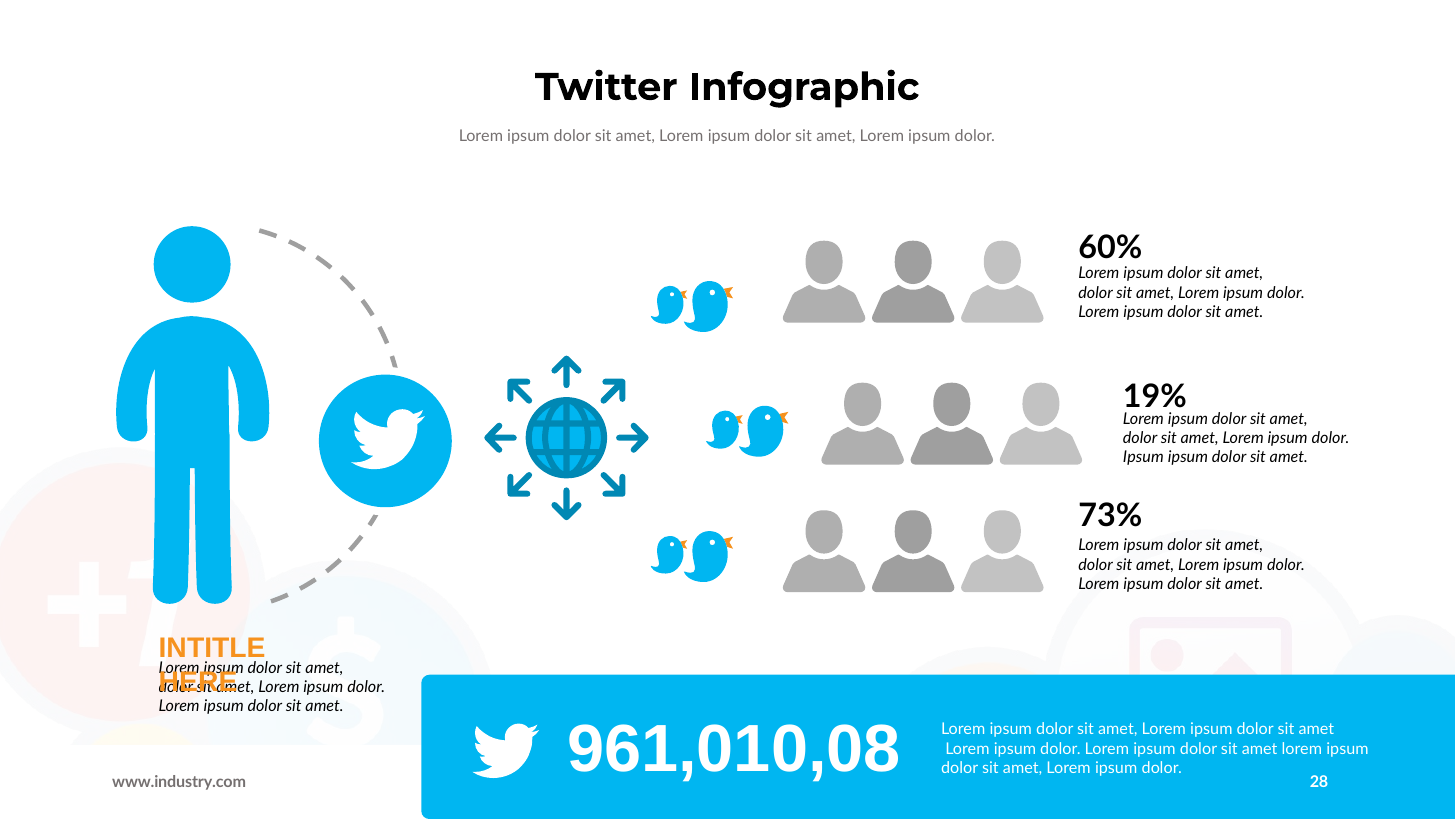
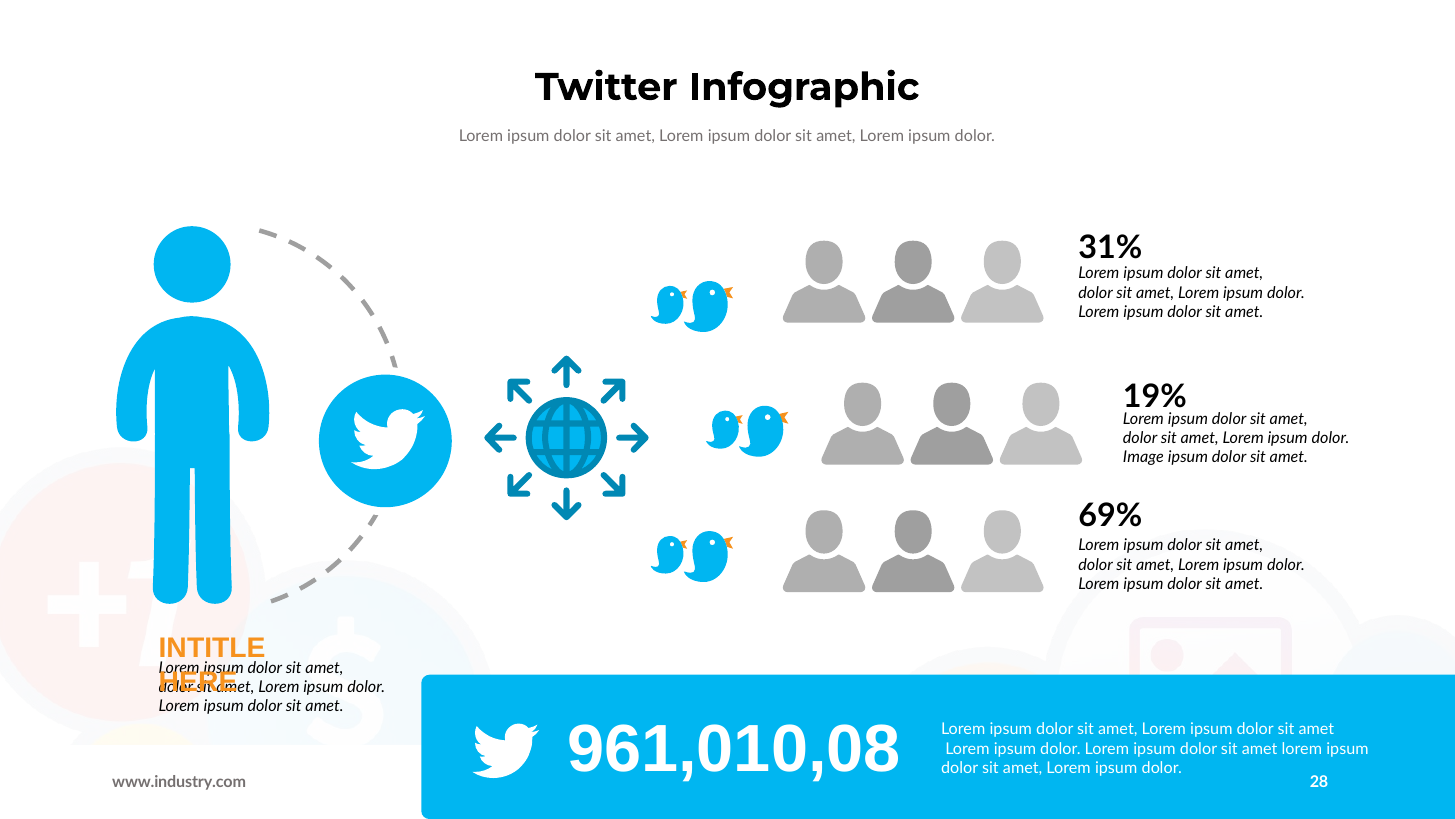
60%: 60% -> 31% (1110, 247)
Ipsum: Ipsum -> Image (1143, 457)
73%: 73% -> 69% (1110, 516)
